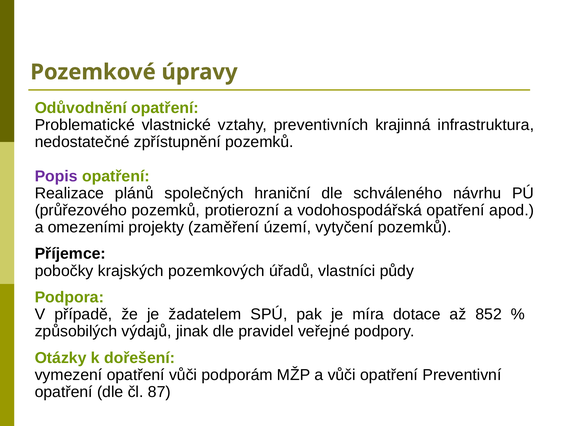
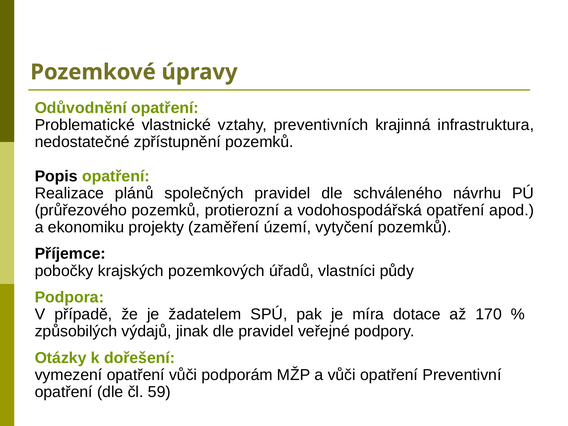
Popis colour: purple -> black (56, 176)
společných hraniční: hraniční -> pravidel (282, 193)
omezeními: omezeními -> ekonomiku (86, 227)
852: 852 -> 170 (489, 314)
87: 87 -> 59 (159, 392)
